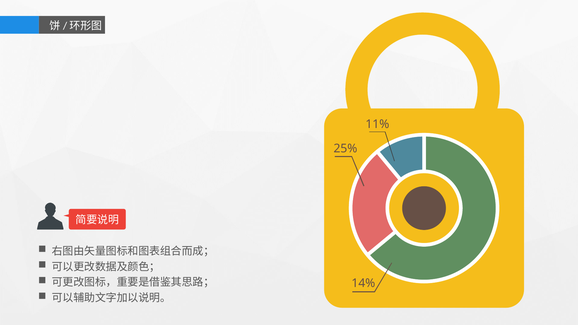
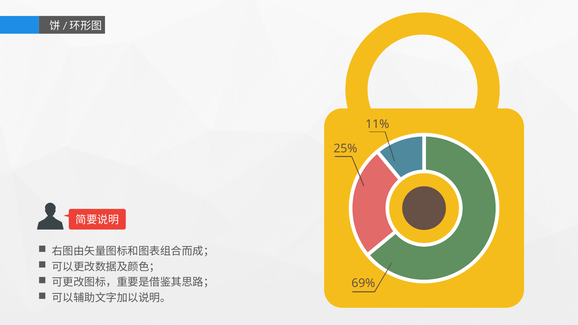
14%: 14% -> 69% (363, 283)
